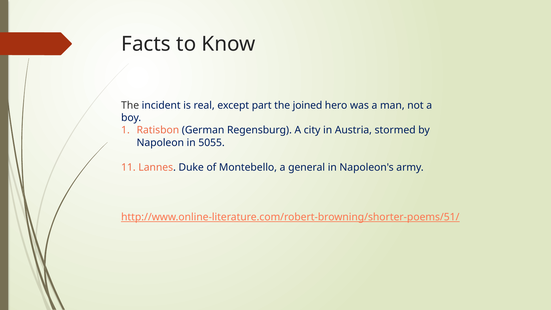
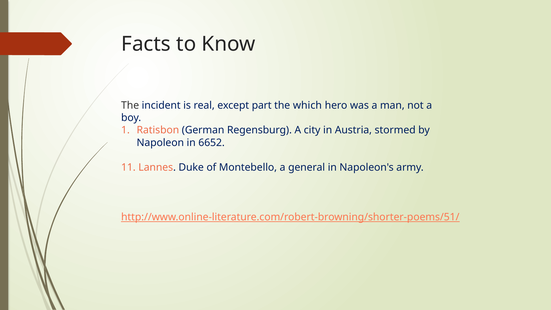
joined: joined -> which (307, 105)
5055: 5055 -> 6652 (212, 143)
